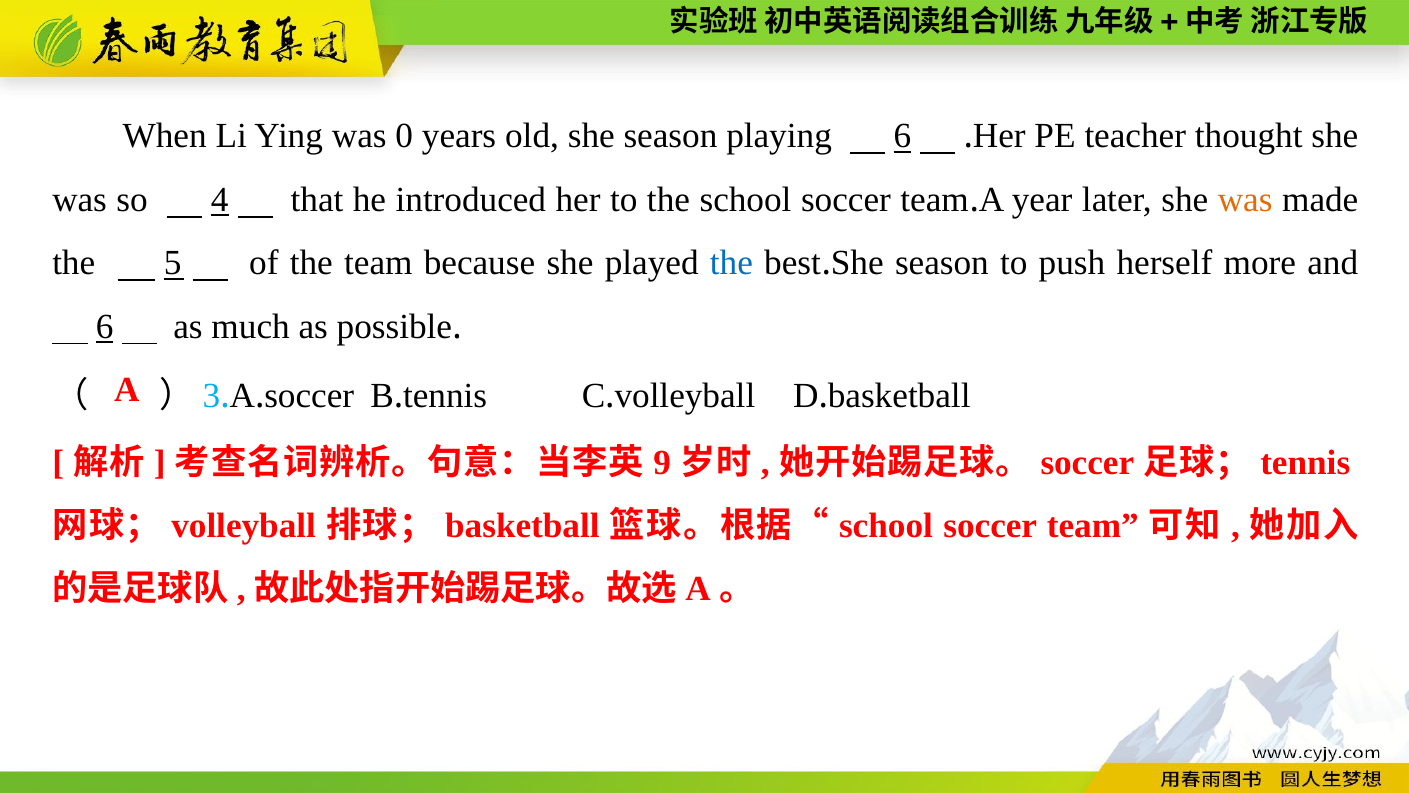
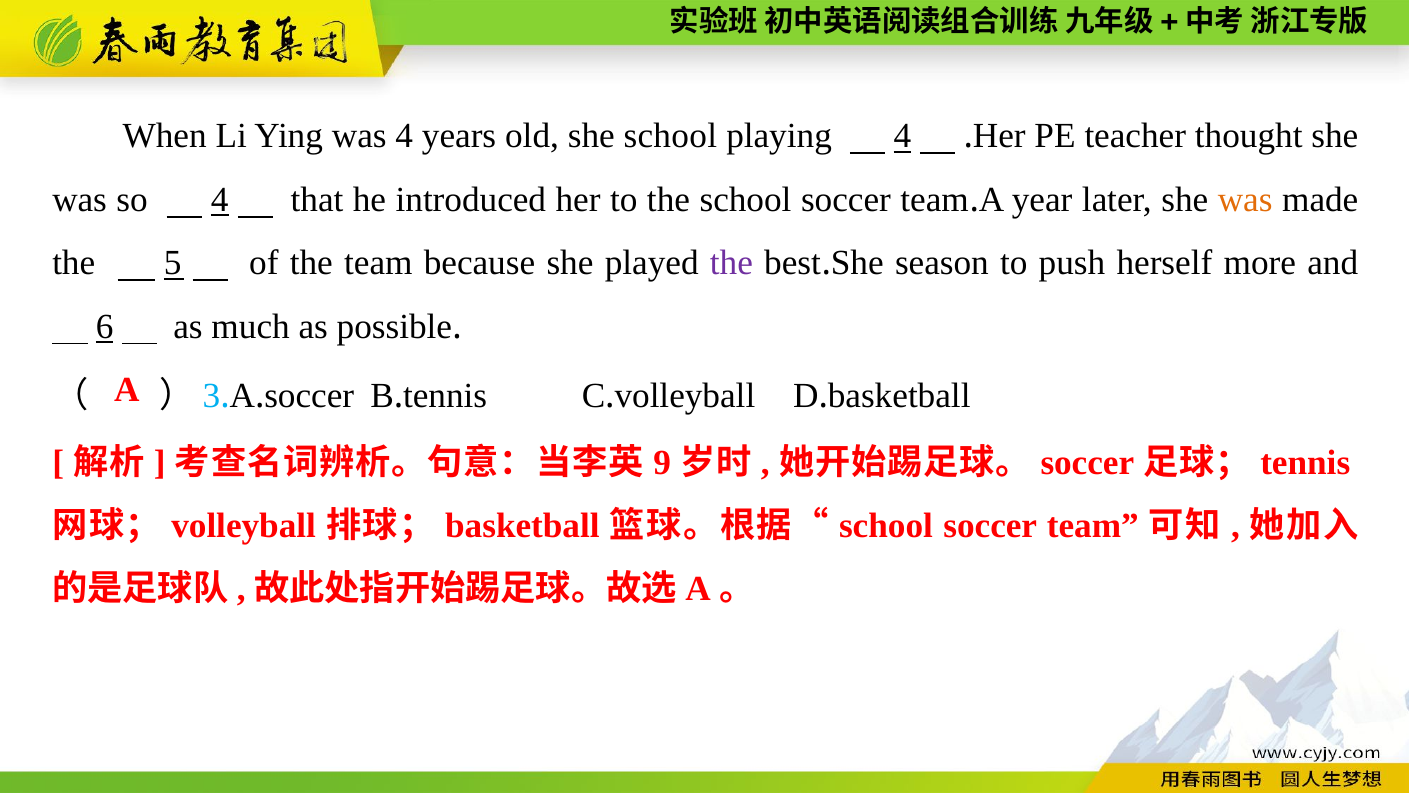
was 0: 0 -> 4 (404, 136)
old she season: season -> school (670, 136)
playing 6: 6 -> 4 (903, 136)
the colour: blue -> purple (731, 263)
